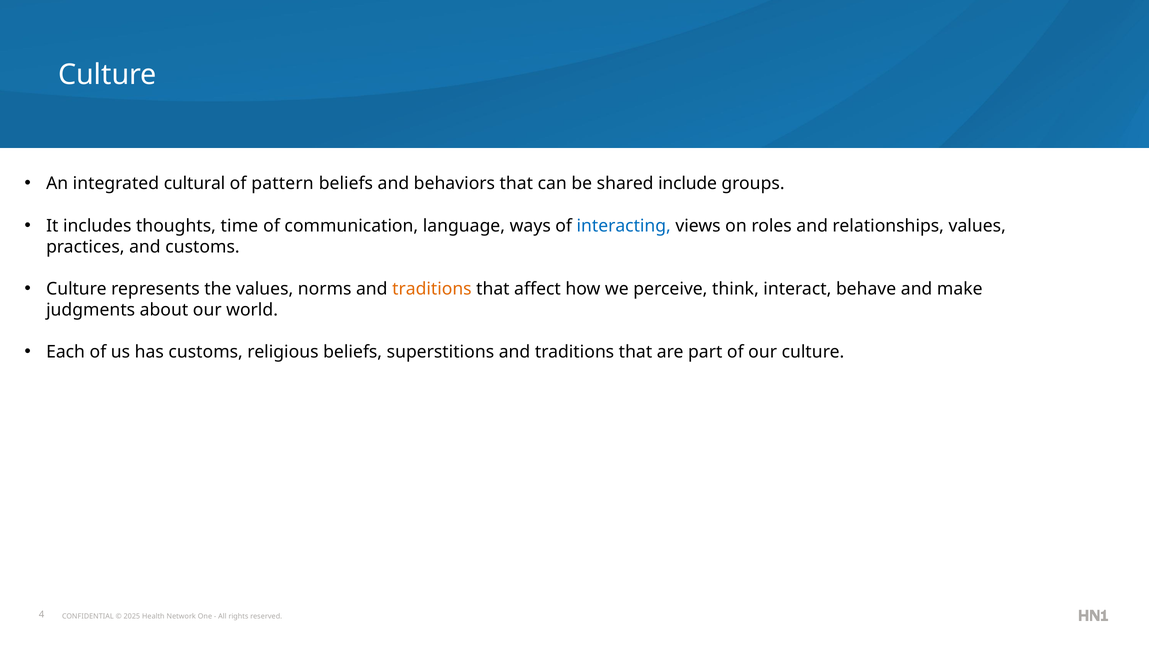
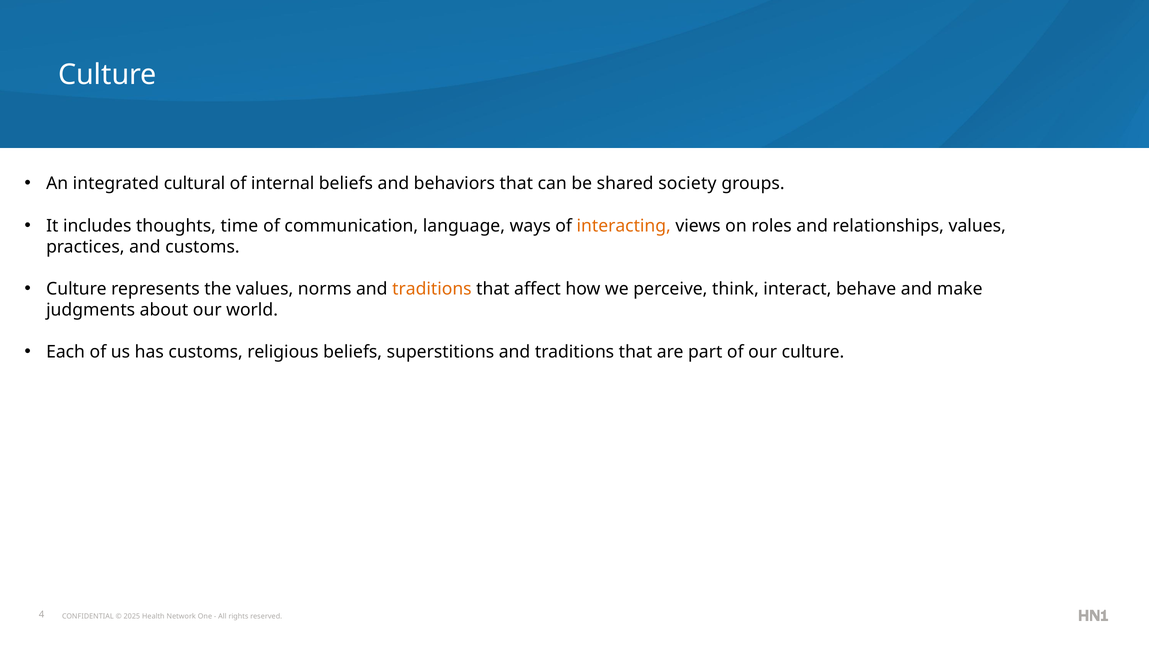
pattern: pattern -> internal (283, 184)
include: include -> society (687, 184)
interacting colour: blue -> orange (624, 226)
